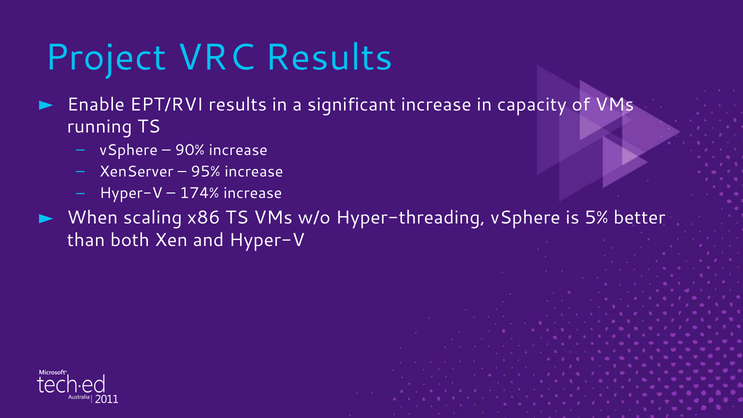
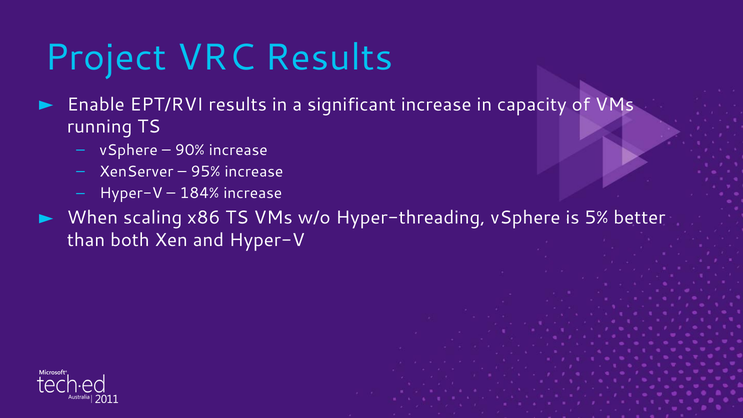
174%: 174% -> 184% (199, 193)
